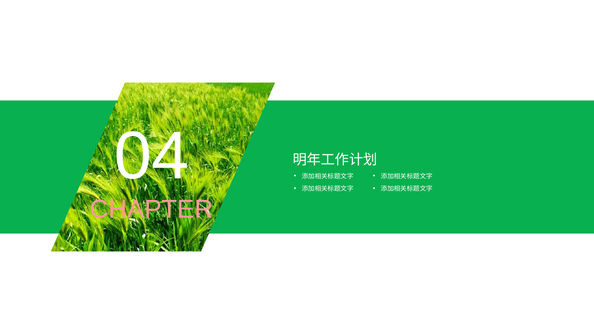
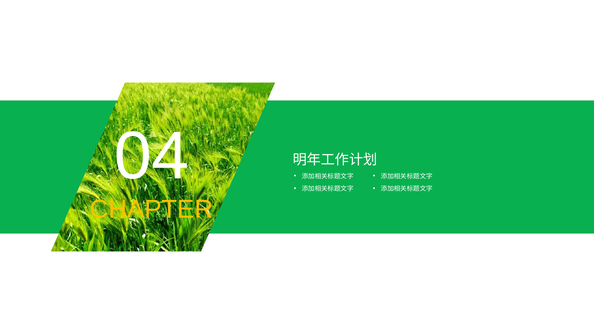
CHAPTER colour: pink -> yellow (151, 209)
